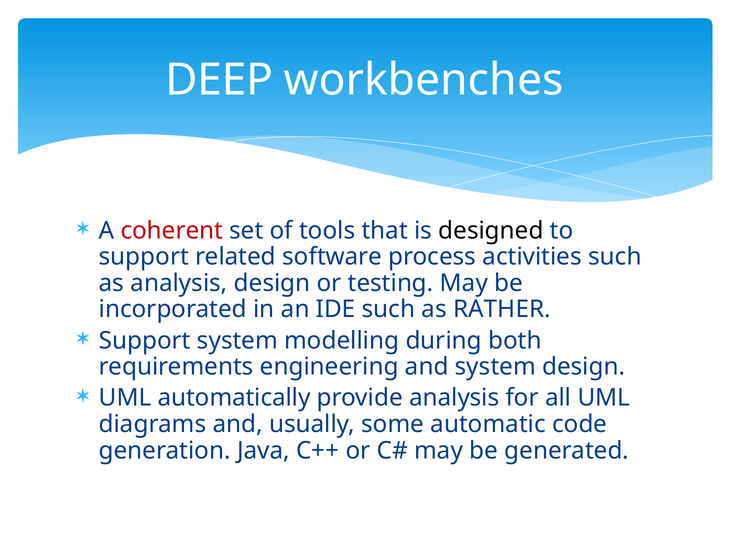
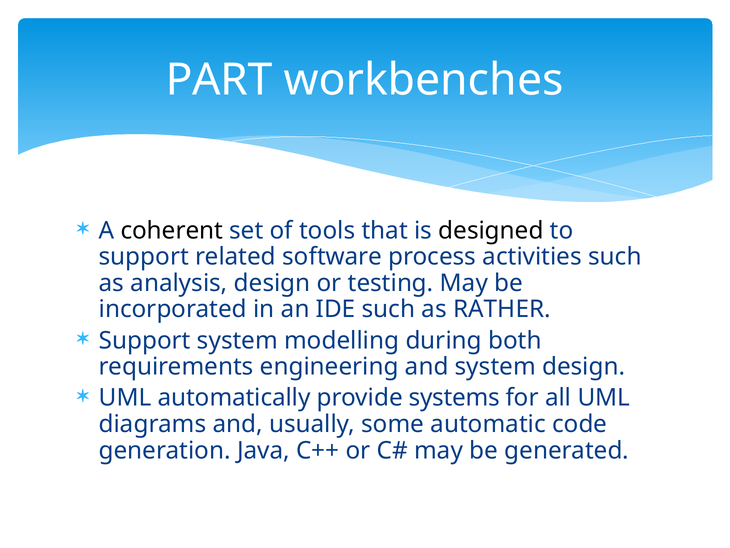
DEEP: DEEP -> PART (219, 80)
coherent colour: red -> black (172, 230)
provide analysis: analysis -> systems (454, 398)
